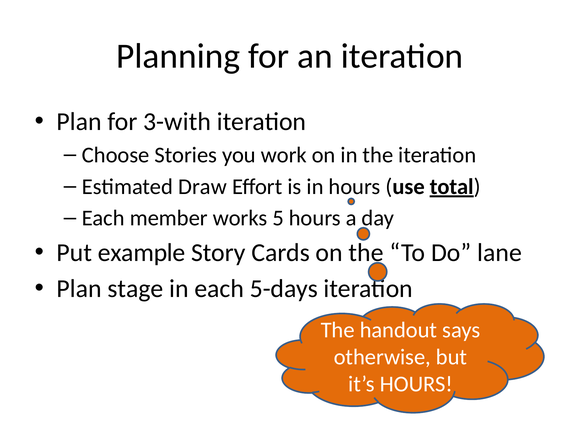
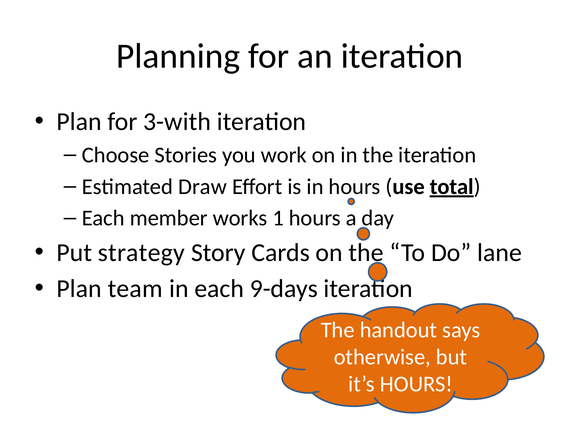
5: 5 -> 1 (278, 218)
example: example -> strategy (141, 253)
stage: stage -> team (135, 289)
5-days: 5-days -> 9-days (284, 289)
